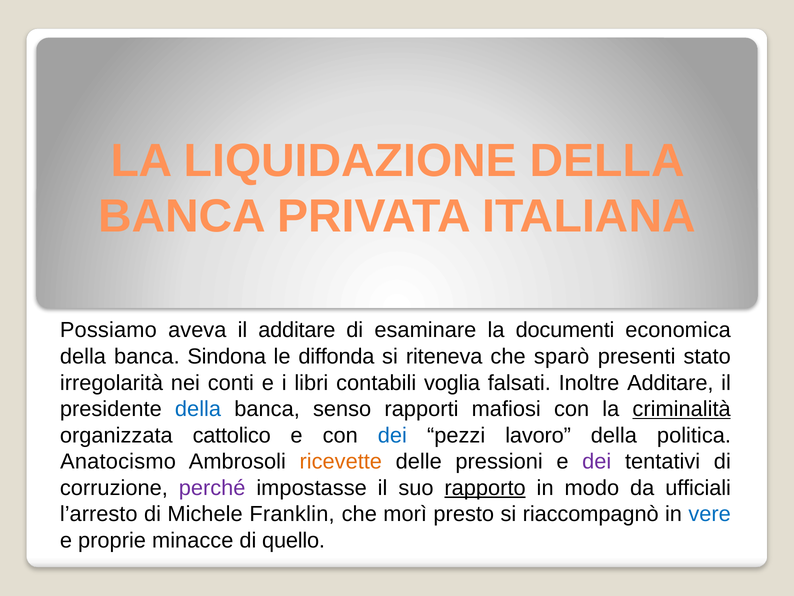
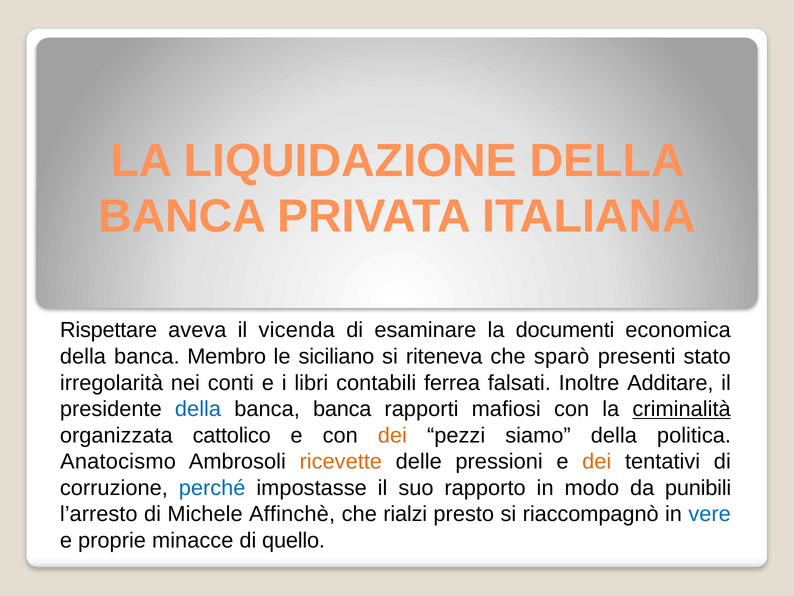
Possiamo: Possiamo -> Rispettare (109, 330)
il additare: additare -> vicenda (297, 330)
Sindona: Sindona -> Membro (227, 356)
diffonda: diffonda -> siciliano (336, 356)
voglia: voglia -> ferrea (452, 383)
banca senso: senso -> banca (342, 409)
dei colour: blue -> orange (392, 435)
lavoro: lavoro -> siamo (538, 435)
dei colour: purple -> orange (597, 461)
perché colour: purple -> blue (212, 487)
rapporto underline: present -> none (485, 487)
ufficiali: ufficiali -> punibili (698, 487)
Franklin: Franklin -> Affinchè (292, 514)
morì: morì -> rialzi (405, 514)
